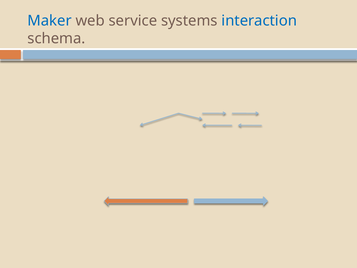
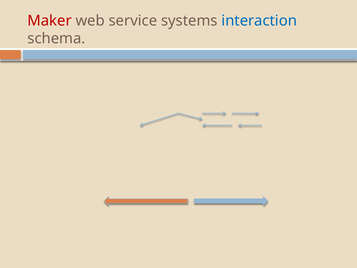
Maker colour: blue -> red (50, 21)
